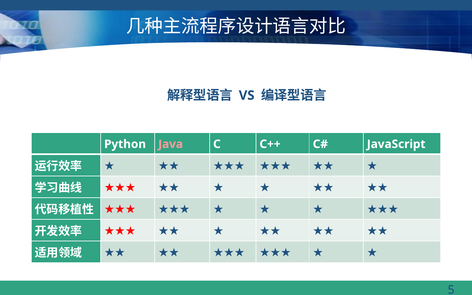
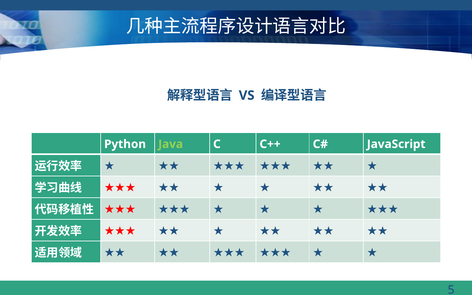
Java colour: pink -> light green (171, 144)
